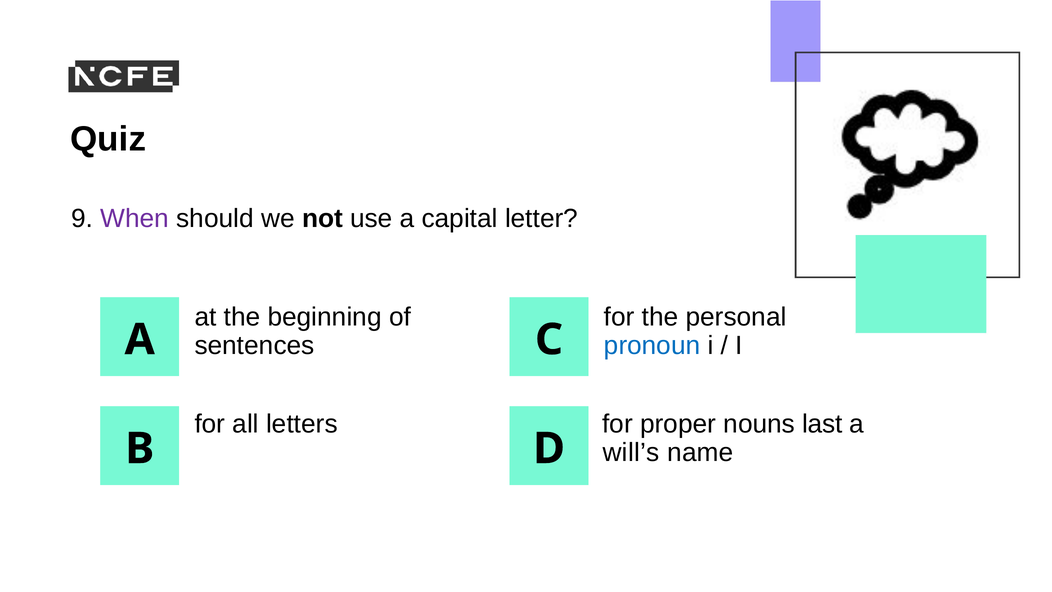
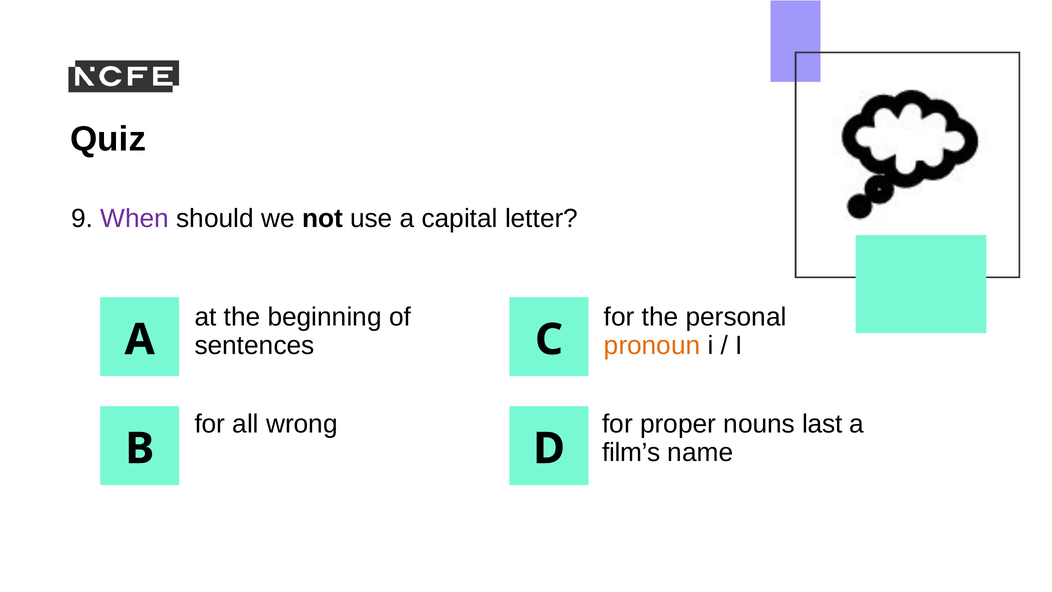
pronoun colour: blue -> orange (652, 345)
letters: letters -> wrong (302, 424)
will’s: will’s -> film’s (631, 452)
